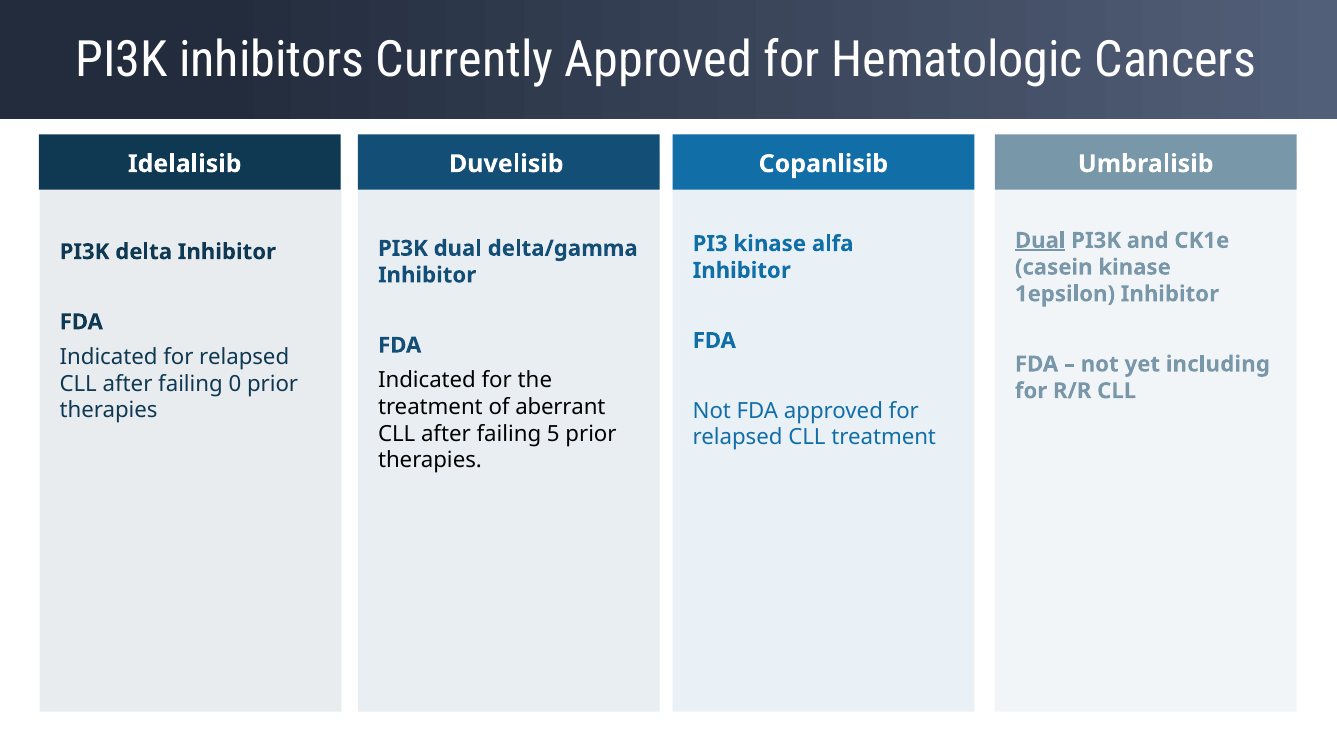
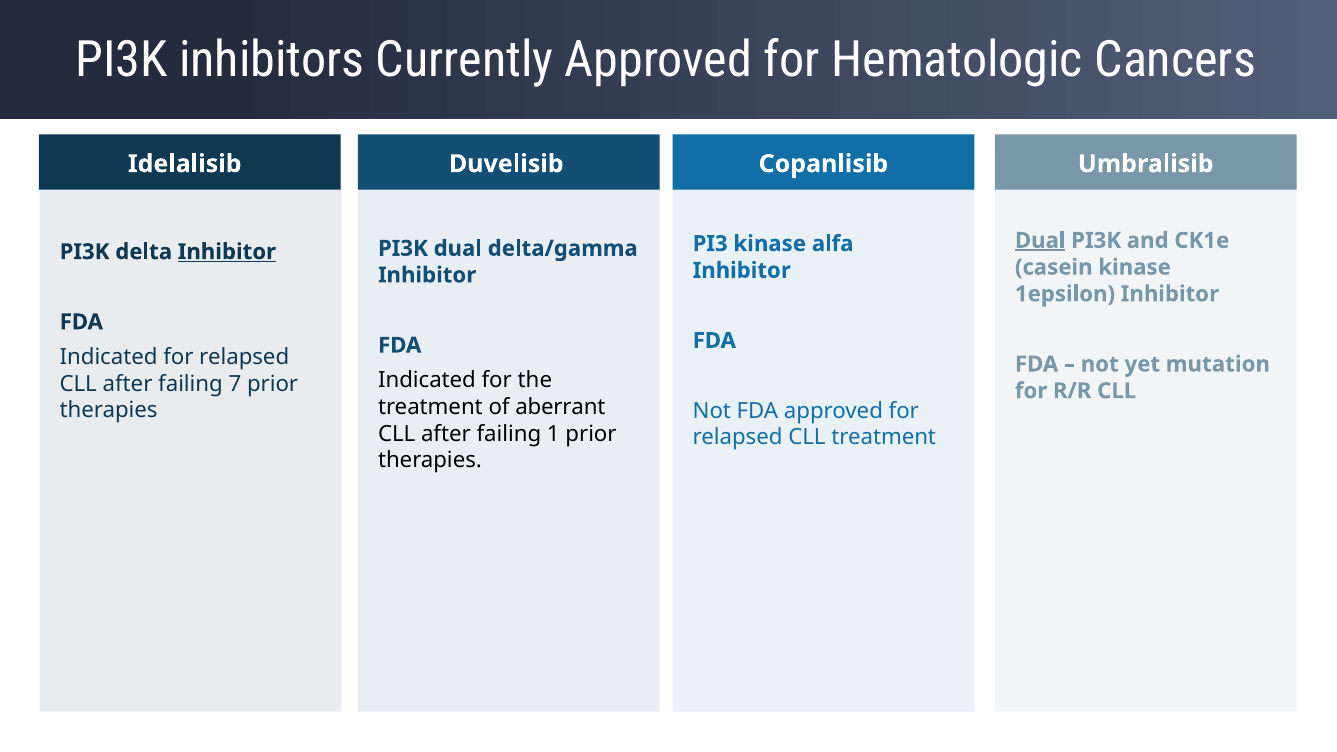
Inhibitor underline: none -> present (227, 252)
including: including -> mutation (1218, 364)
0: 0 -> 7 (235, 384)
5: 5 -> 1 (553, 434)
